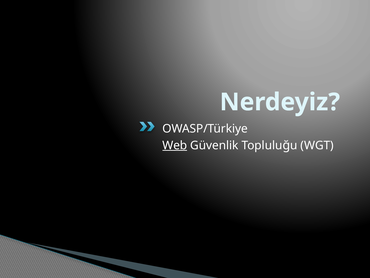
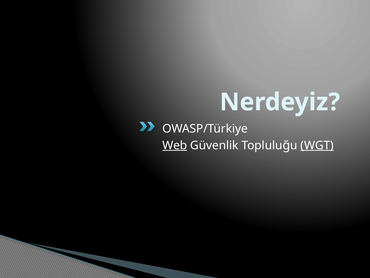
WGT underline: none -> present (317, 145)
